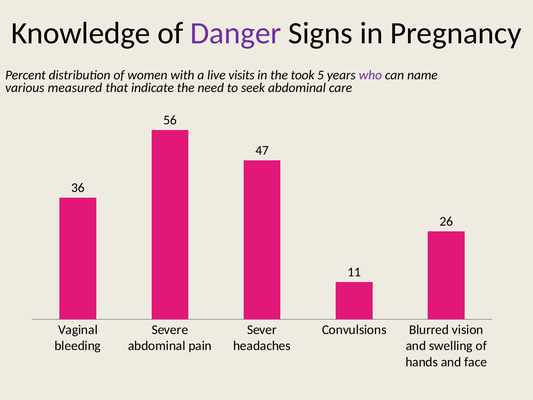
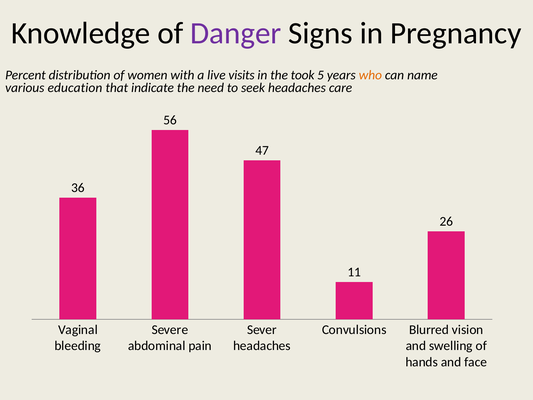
who colour: purple -> orange (370, 75)
measured: measured -> education (75, 88)
seek abdominal: abdominal -> headaches (297, 88)
